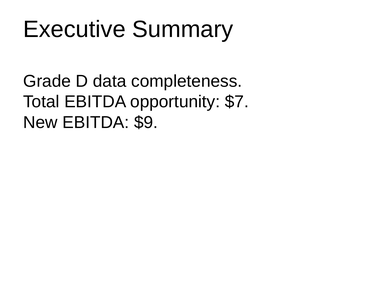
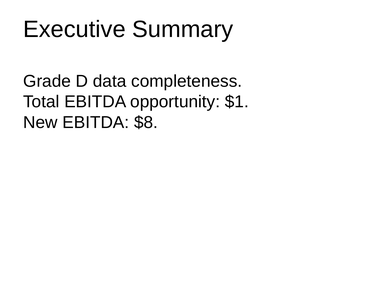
$7: $7 -> $1 (237, 102)
$9: $9 -> $8 (146, 122)
